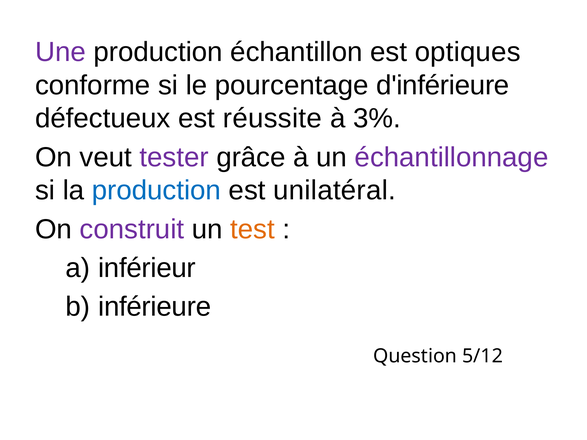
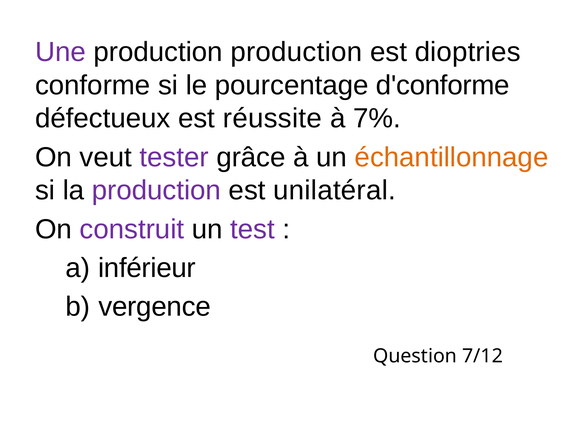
production échantillon: échantillon -> production (296, 52)
optiques: optiques -> dioptries (468, 52)
d'inférieure: d'inférieure -> d'conforme (443, 85)
3%: 3% -> 7% (377, 119)
échantillonnage colour: purple -> orange (452, 157)
production colour: blue -> purple (156, 191)
test colour: orange -> purple (252, 229)
inférieure: inférieure -> vergence (155, 307)
5/12: 5/12 -> 7/12 (483, 356)
